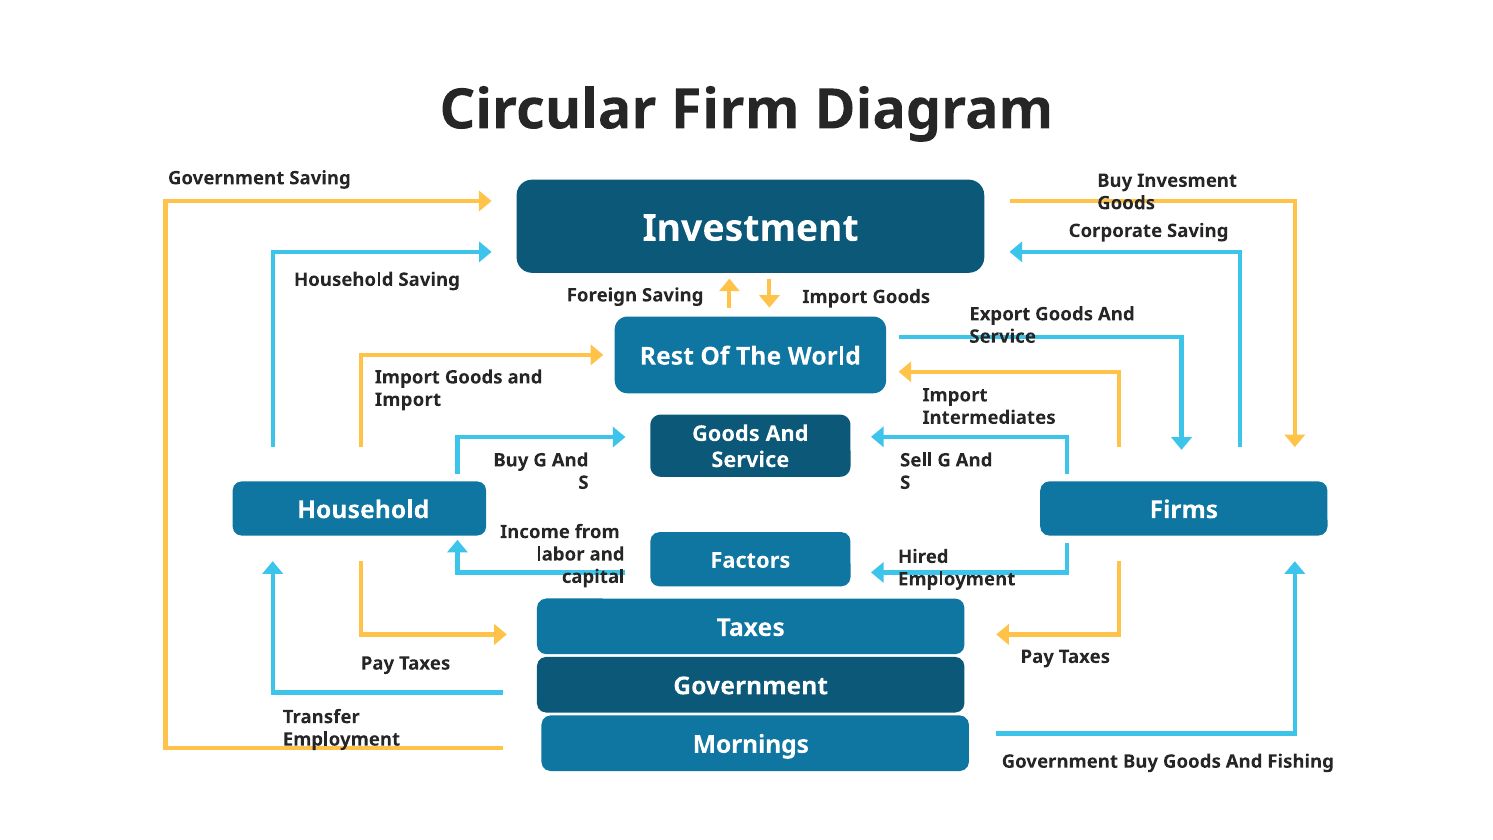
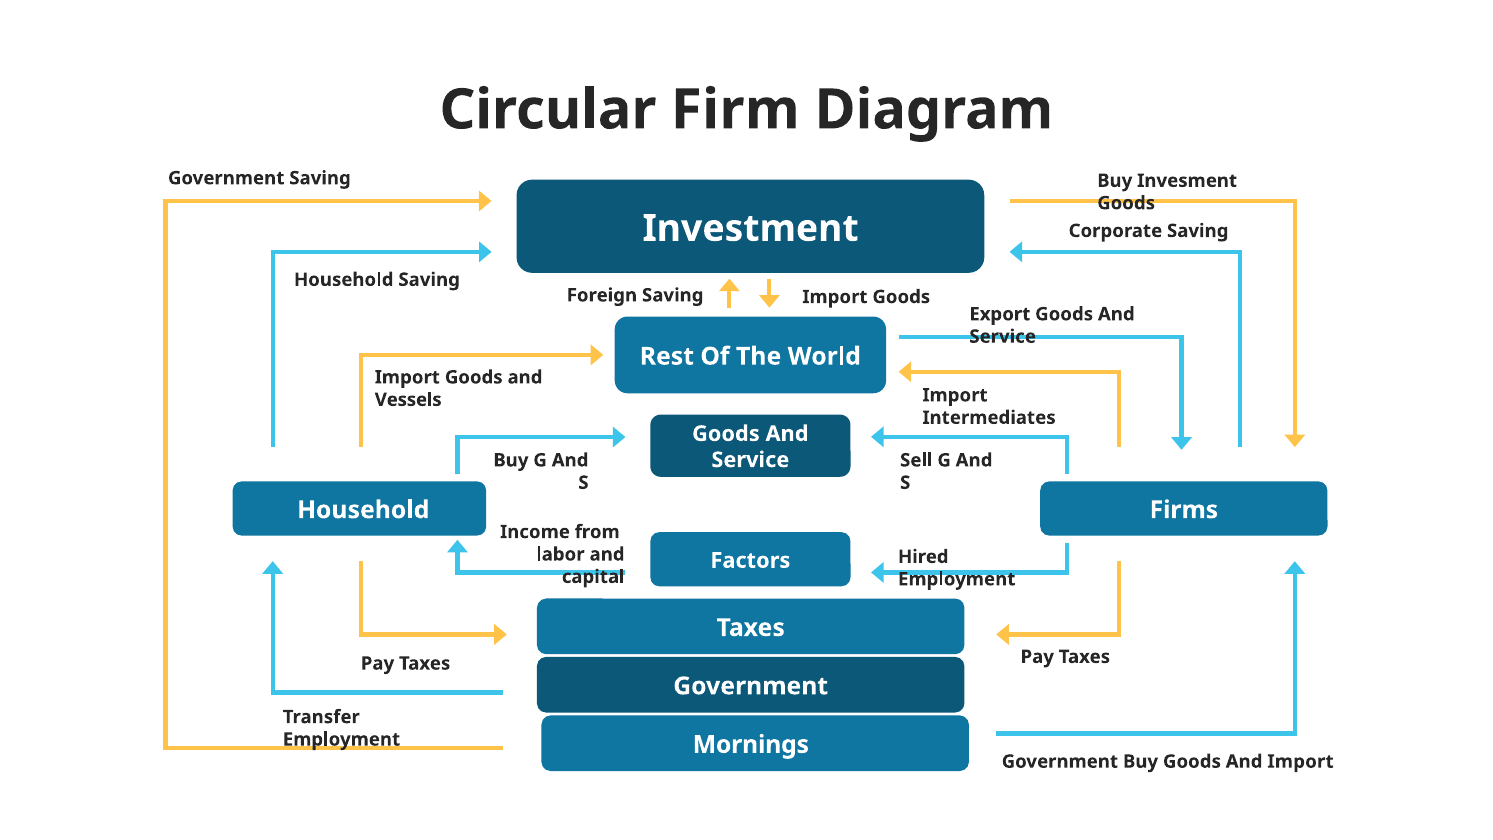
Import: Import -> Vessels (408, 400)
And Fishing: Fishing -> Import (1301, 761)
